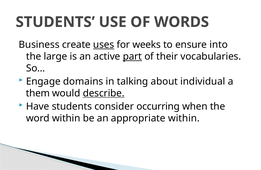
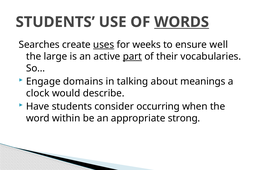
WORDS underline: none -> present (182, 22)
Business: Business -> Searches (39, 45)
into: into -> well (219, 45)
individual: individual -> meanings (203, 81)
them: them -> clock (38, 93)
describe underline: present -> none (104, 93)
appropriate within: within -> strong (184, 118)
